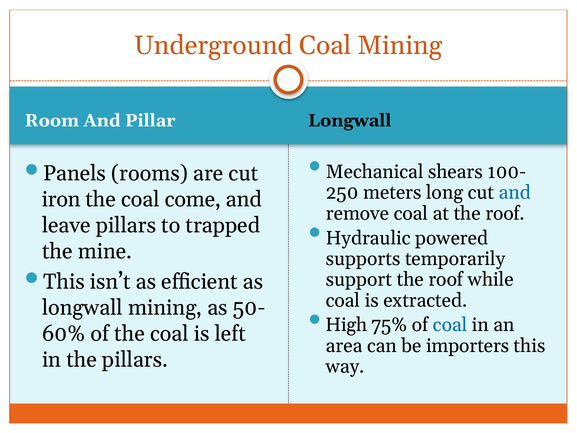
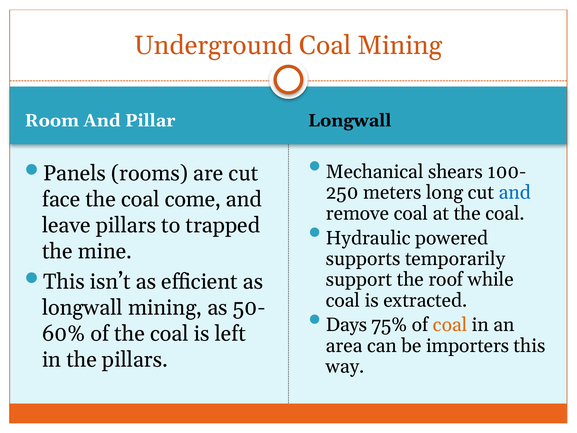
iron: iron -> face (61, 199)
at the roof: roof -> coal (505, 213)
High: High -> Days (346, 325)
coal colour: blue -> orange (450, 325)
